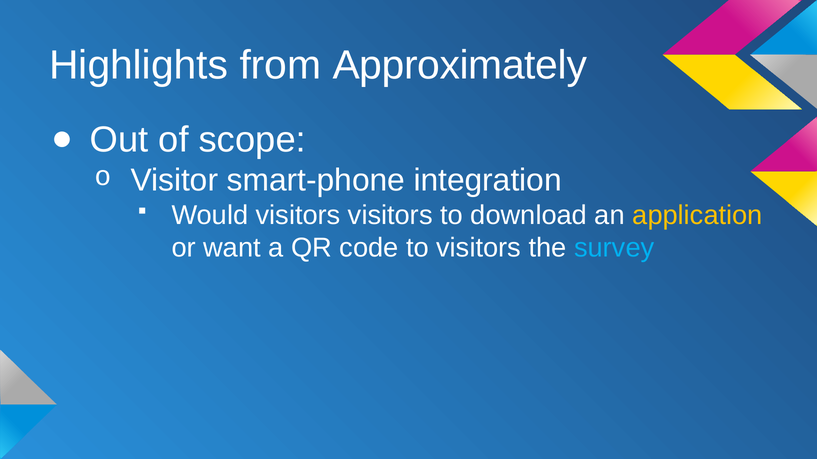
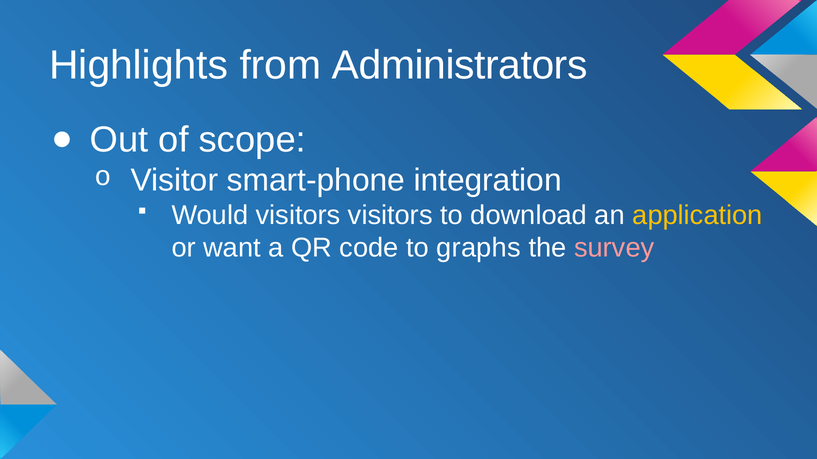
Approximately: Approximately -> Administrators (460, 65)
to visitors: visitors -> graphs (479, 248)
survey colour: light blue -> pink (614, 248)
